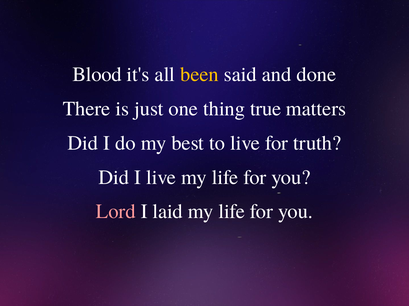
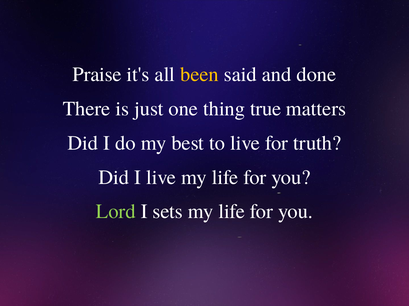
Blood: Blood -> Praise (97, 75)
Lord colour: pink -> light green (116, 212)
laid: laid -> sets (168, 212)
